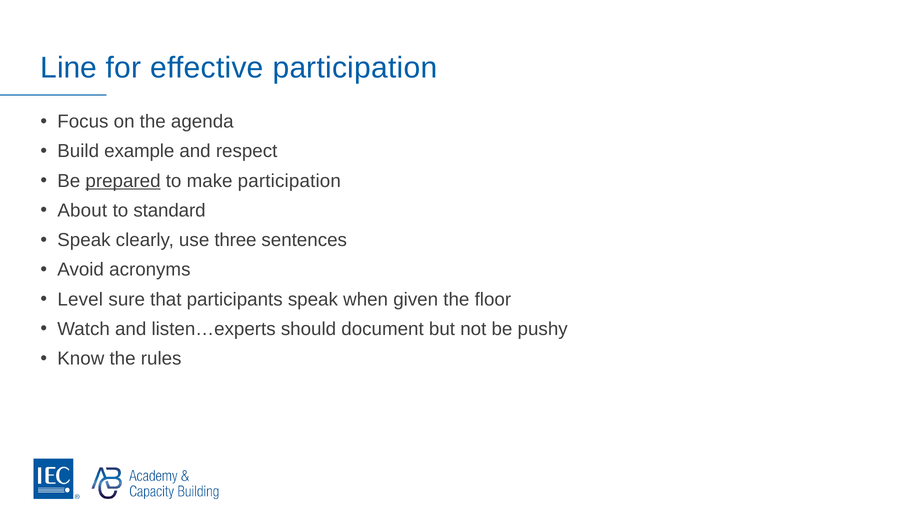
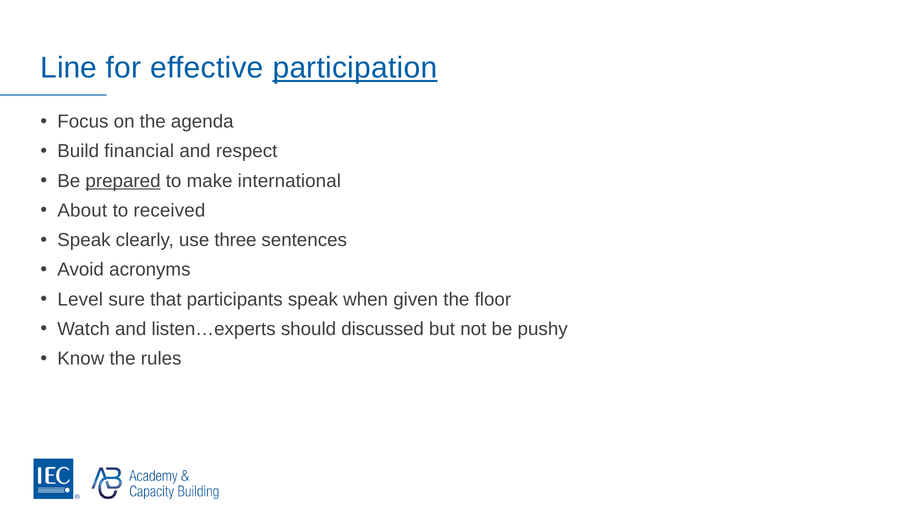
participation underline: none -> present (355, 68)
example: example -> financial (139, 151)
make participation: participation -> international (289, 181)
standard: standard -> received (169, 211)
document: document -> discussed (383, 329)
